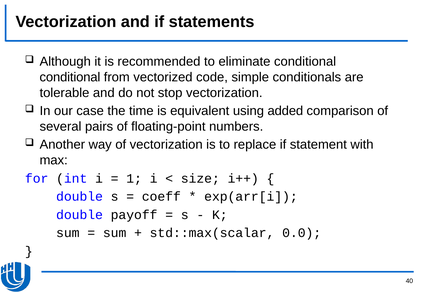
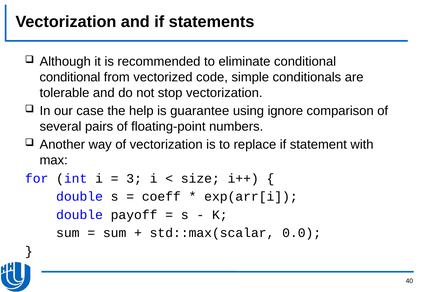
time: time -> help (141, 111)
equivalent: equivalent -> guarantee (200, 111)
added: added -> ignore (285, 111)
1: 1 -> 3 (134, 178)
